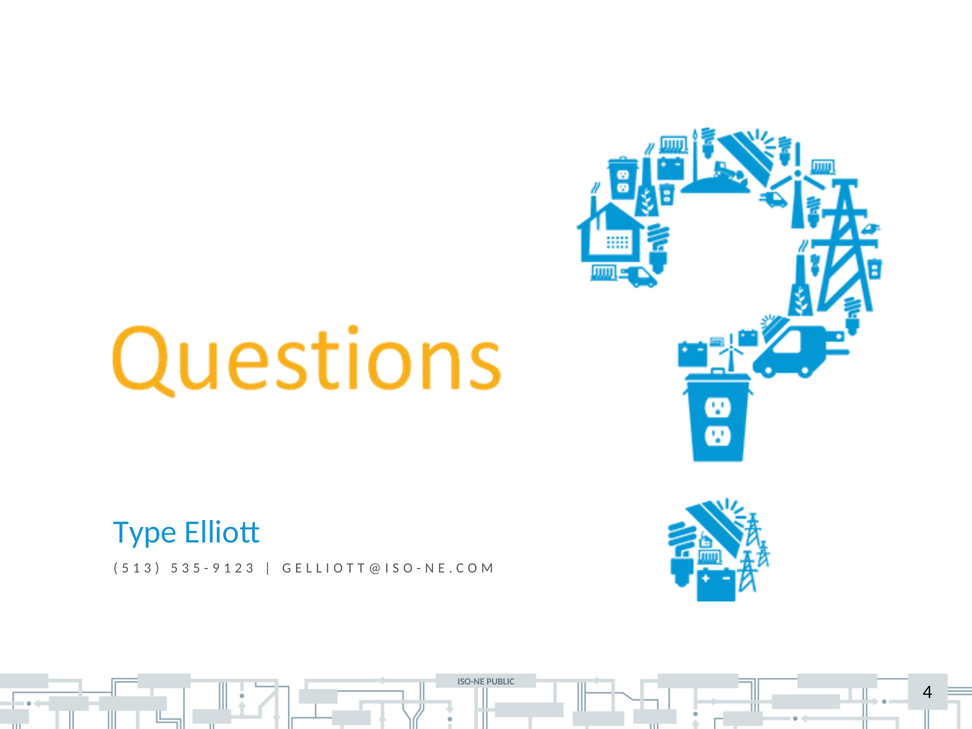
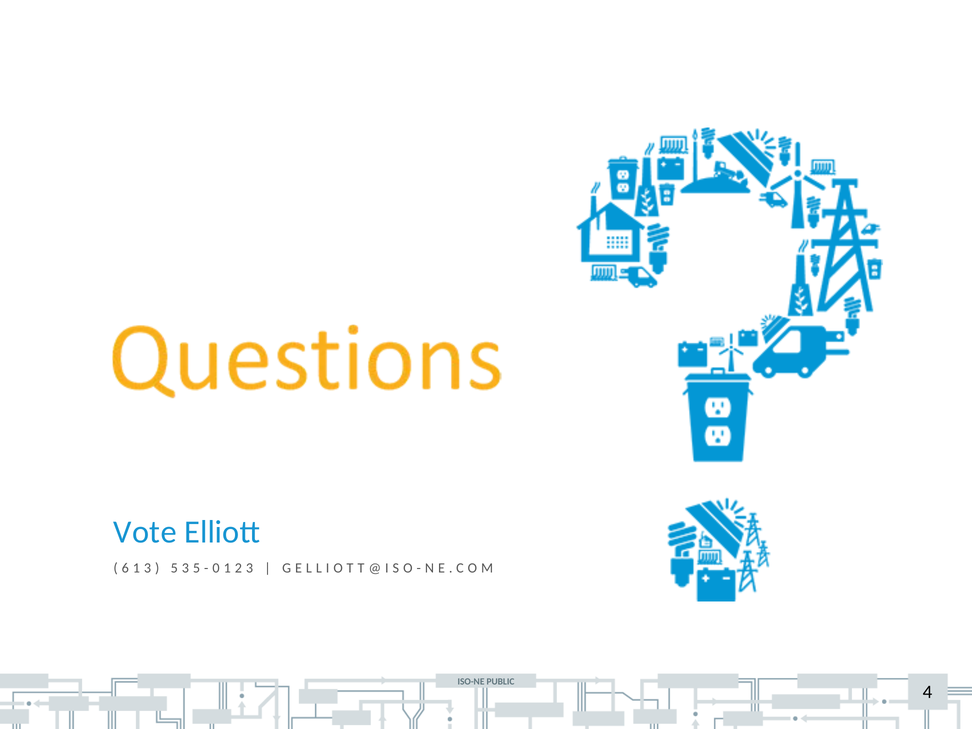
Type: Type -> Vote (145, 532)
5: 5 -> 6 (125, 568)
9: 9 -> 0 (216, 568)
